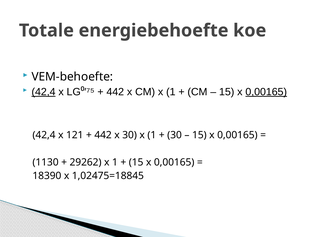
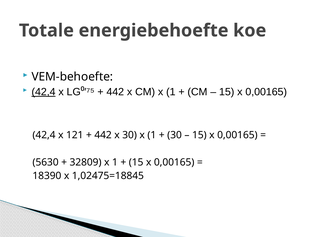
0,00165 underline: present -> none (266, 92)
1130: 1130 -> 5630 (46, 162)
29262: 29262 -> 32809 (86, 162)
